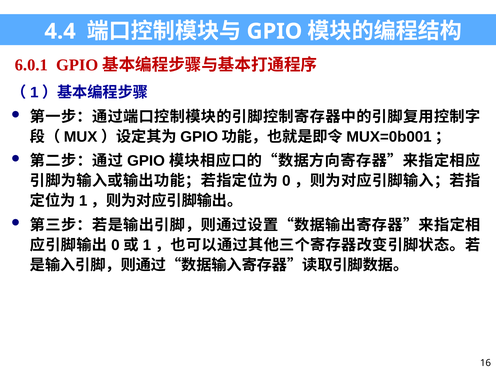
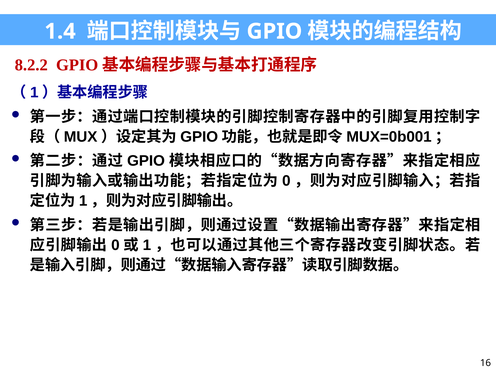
4.4: 4.4 -> 1.4 (60, 31)
6.0.1: 6.0.1 -> 8.2.2 (31, 65)
